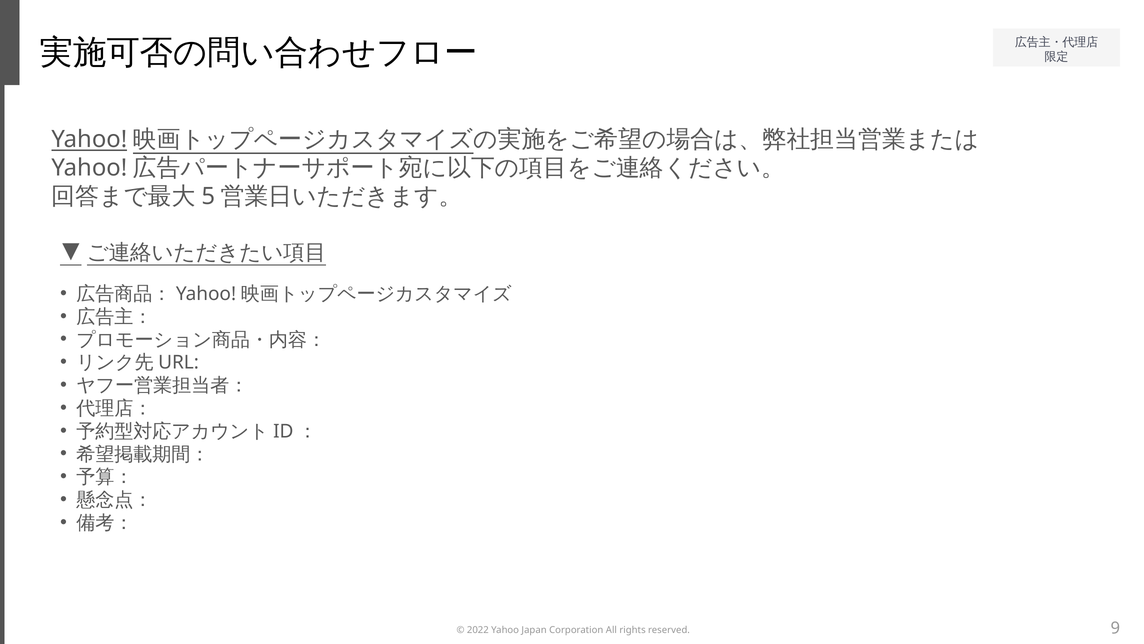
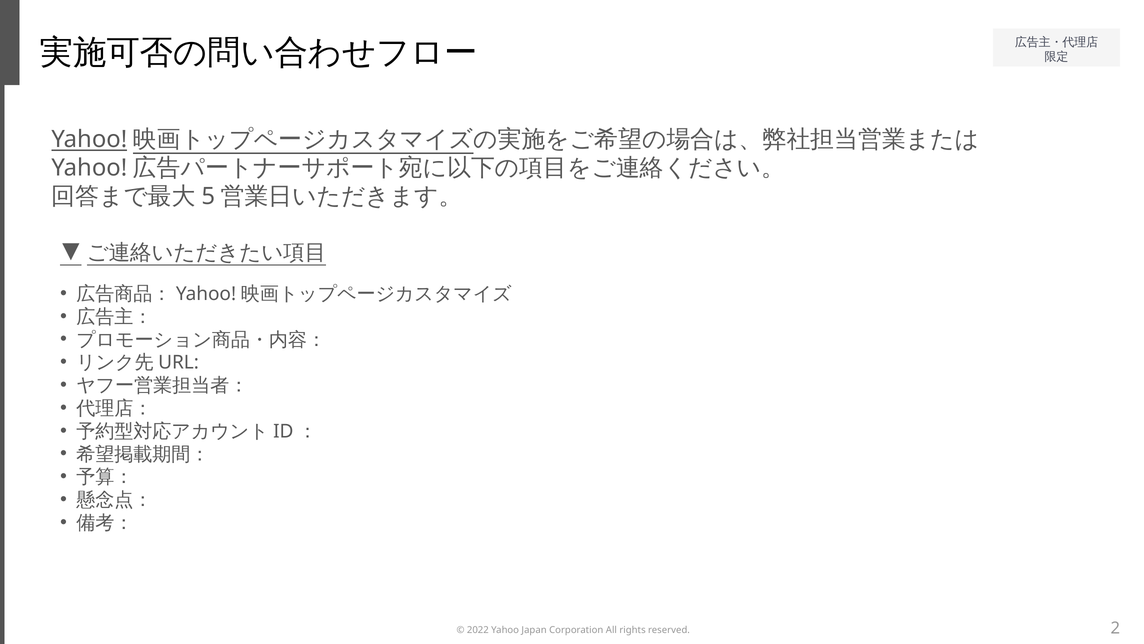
9: 9 -> 2 (1115, 628)
